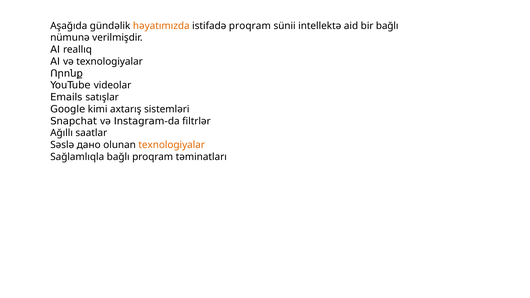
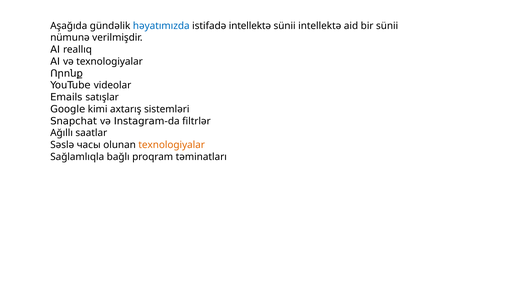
həyatımızda colour: orange -> blue (161, 26)
istifadə proqram: proqram -> intellektə (250, 26)
bir bağlı: bağlı -> sünii (387, 26)
дано: дано -> часы (89, 145)
